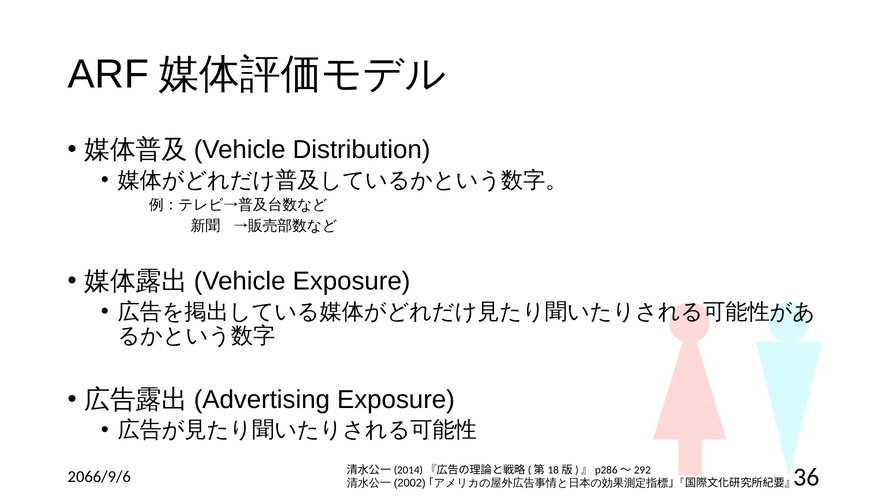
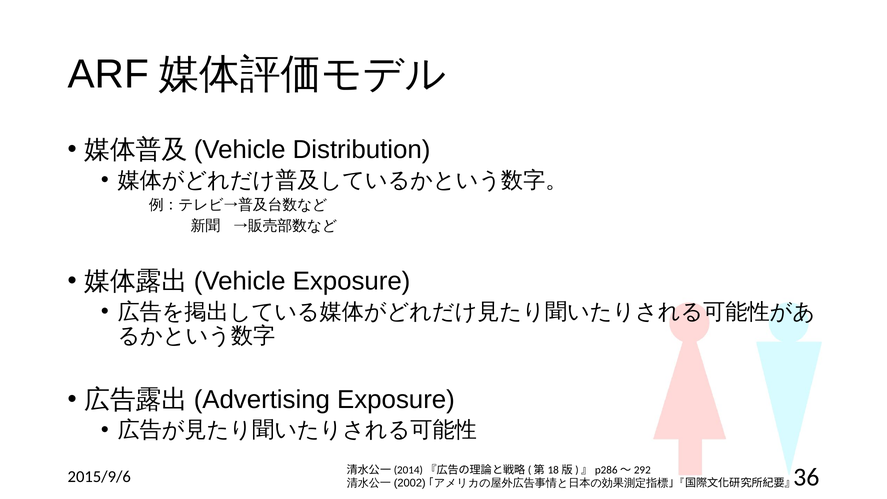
2066/9/6: 2066/9/6 -> 2015/9/6 (99, 477)
